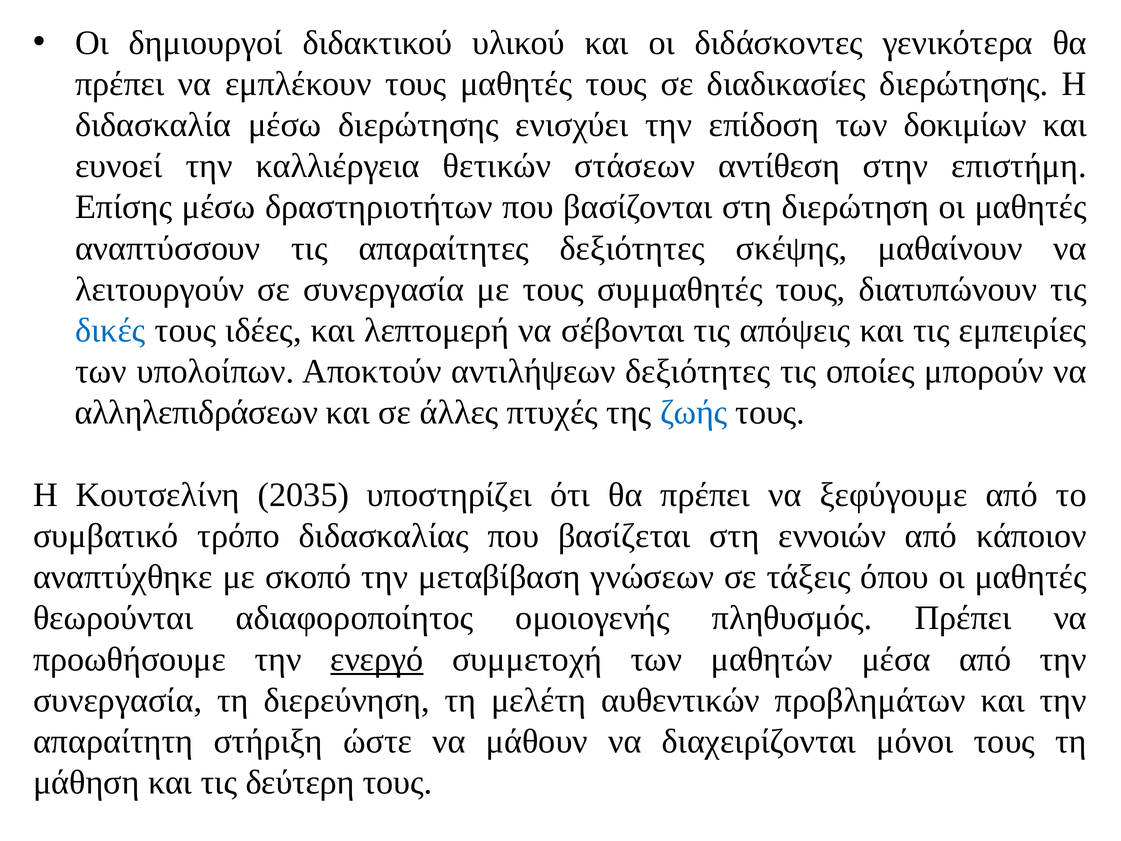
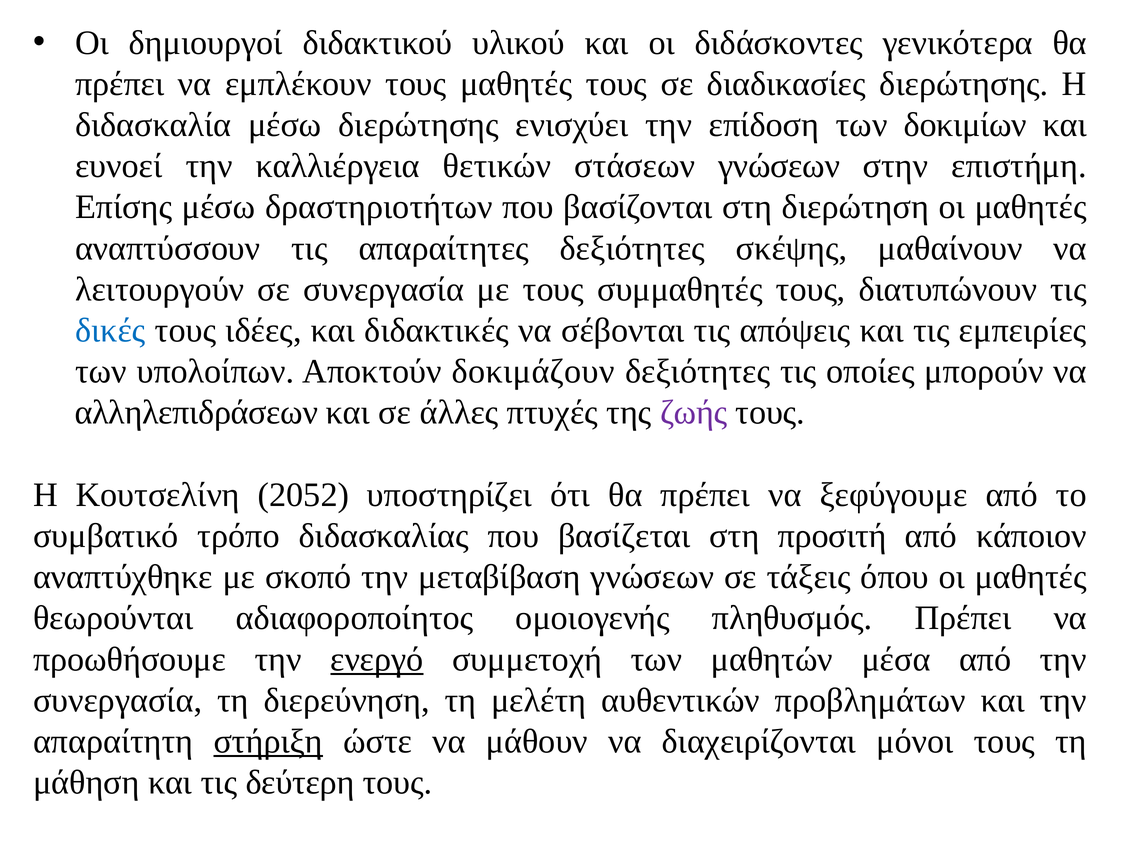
στάσεων αντίθεση: αντίθεση -> γνώσεων (779, 166)
λεπτομερή: λεπτομερή -> διδακτικές (437, 330)
αντιλήψεων: αντιλήψεων -> δοκιμάζουν (533, 371)
ζωής colour: blue -> purple (694, 413)
2035: 2035 -> 2052 (303, 495)
εννοιών: εννοιών -> προσιτή (832, 536)
στήριξη underline: none -> present (268, 741)
